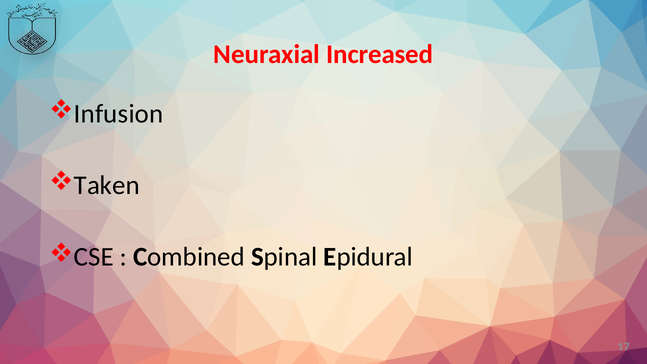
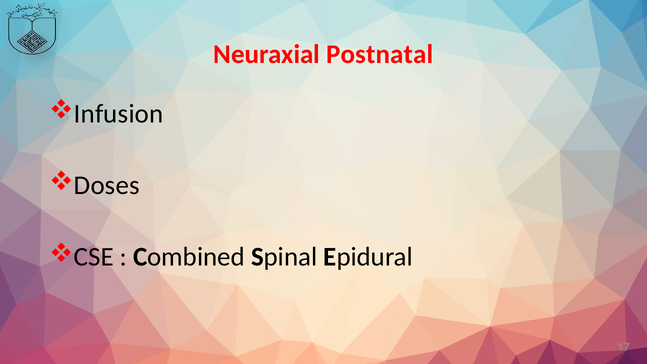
Increased: Increased -> Postnatal (380, 54)
Taken: Taken -> Doses (107, 185)
